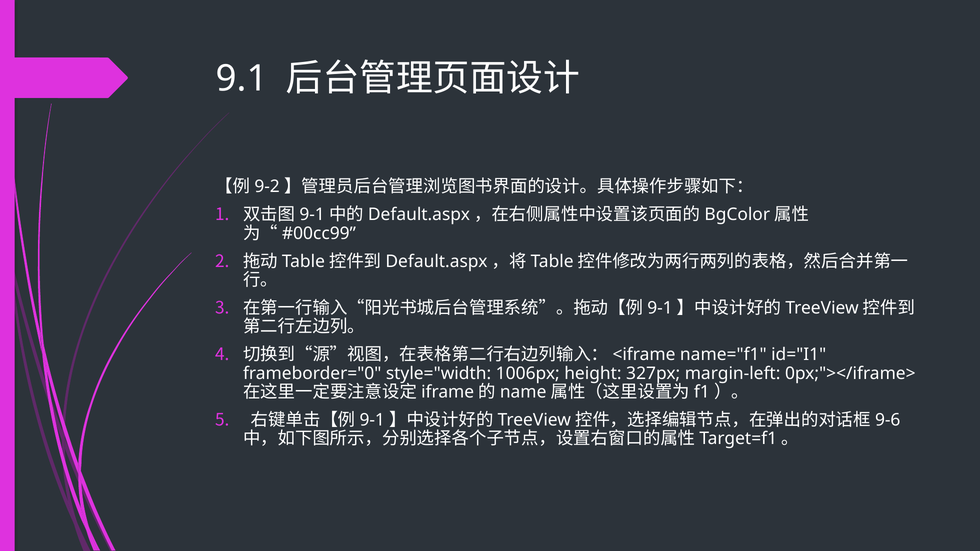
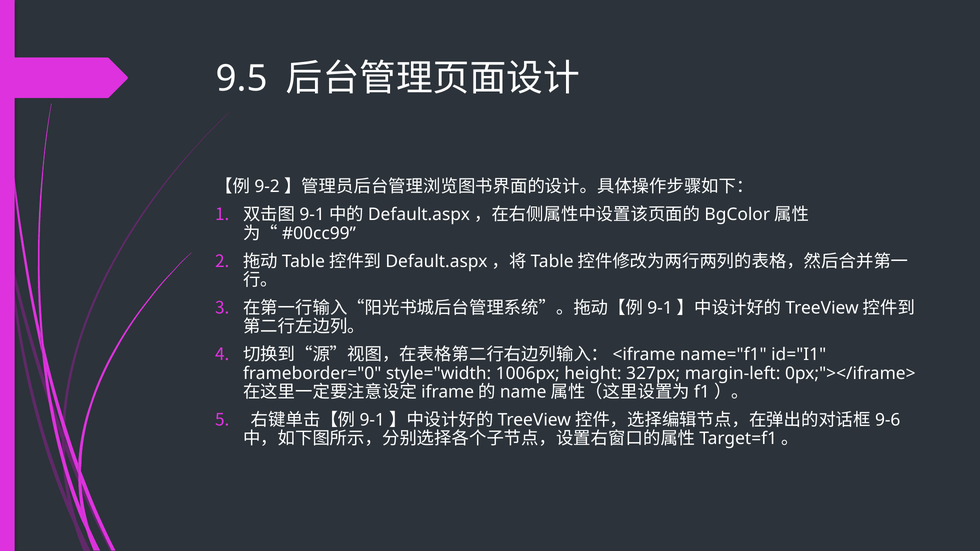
9.1: 9.1 -> 9.5 (242, 78)
